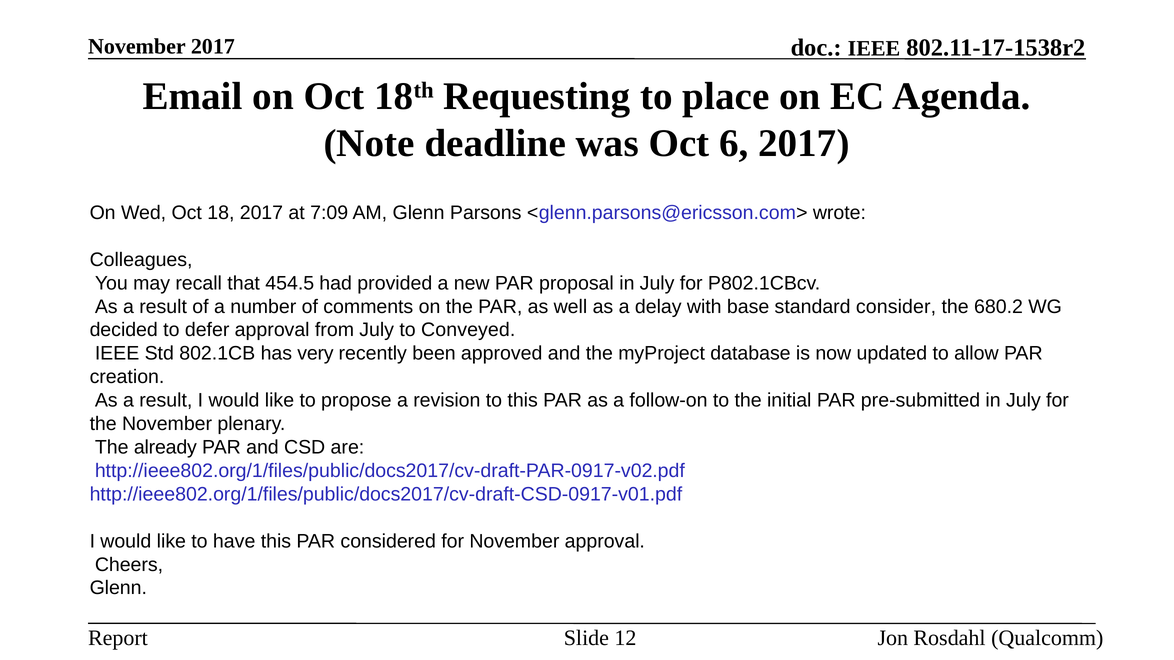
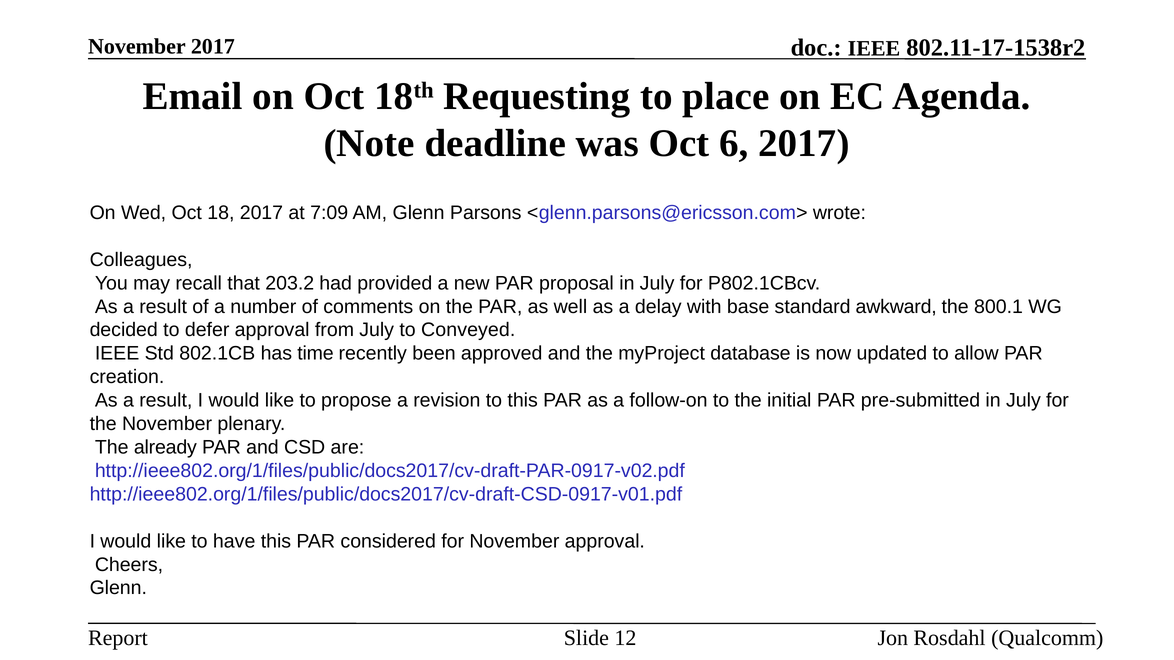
454.5: 454.5 -> 203.2 (290, 283)
consider: consider -> awkward (896, 307)
680.2: 680.2 -> 800.1 (999, 307)
very: very -> time (315, 354)
